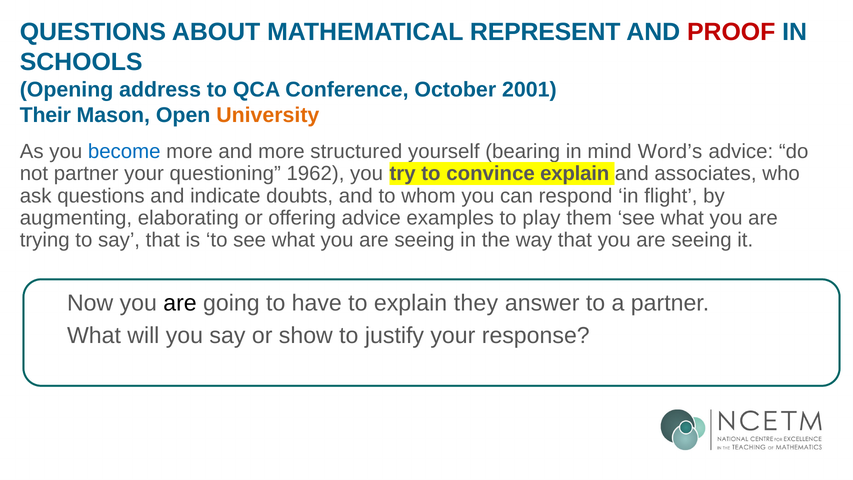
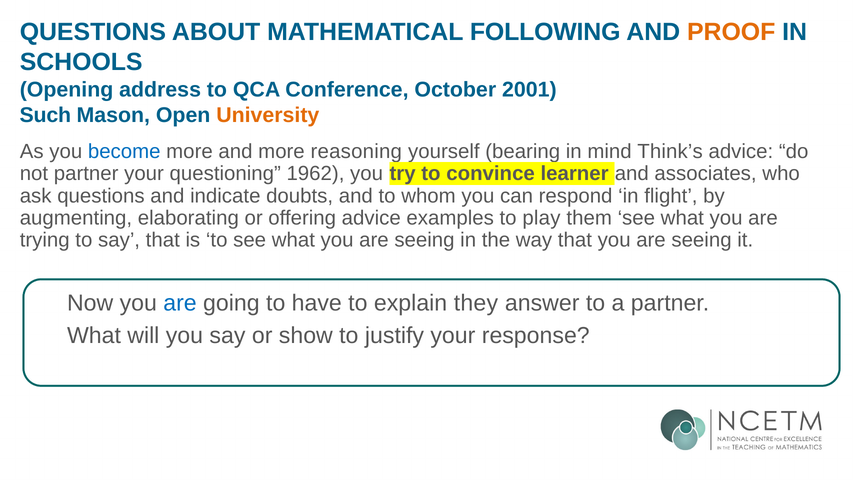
REPRESENT: REPRESENT -> FOLLOWING (545, 32)
PROOF colour: red -> orange (731, 32)
Their: Their -> Such (45, 115)
structured: structured -> reasoning (356, 152)
Word’s: Word’s -> Think’s (670, 152)
convince explain: explain -> learner (575, 174)
are colour: black -> blue (180, 303)
